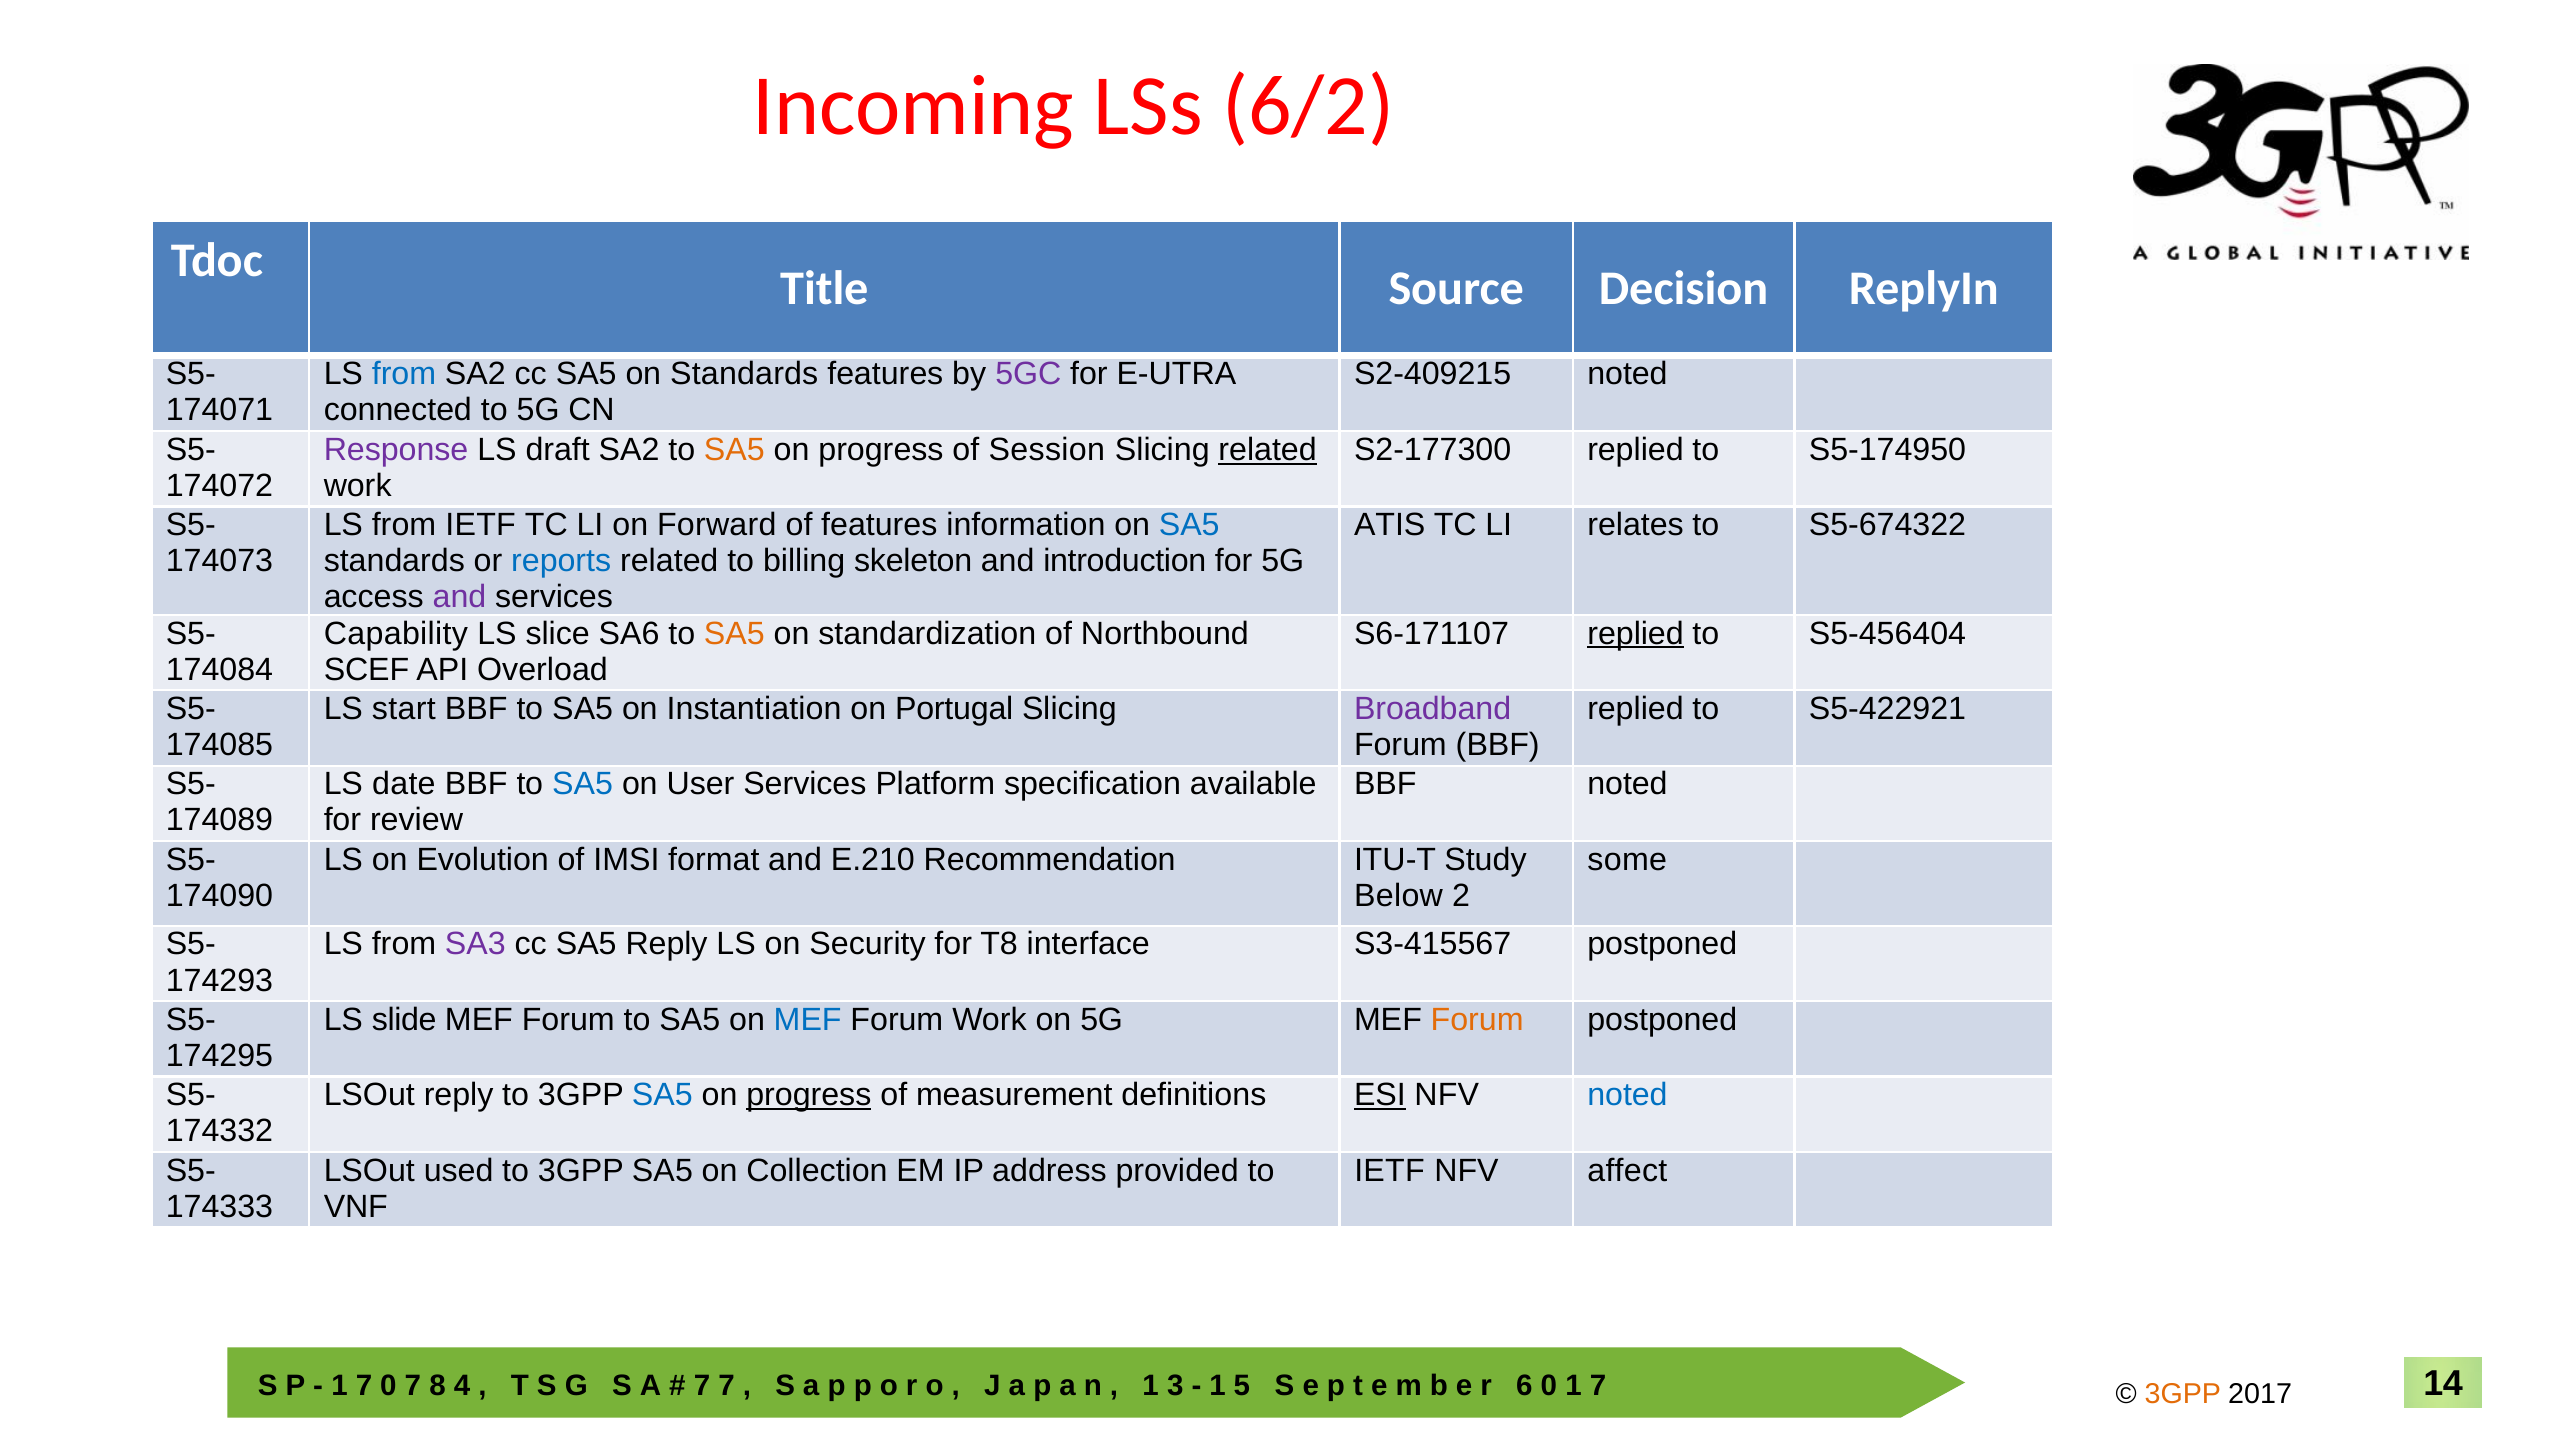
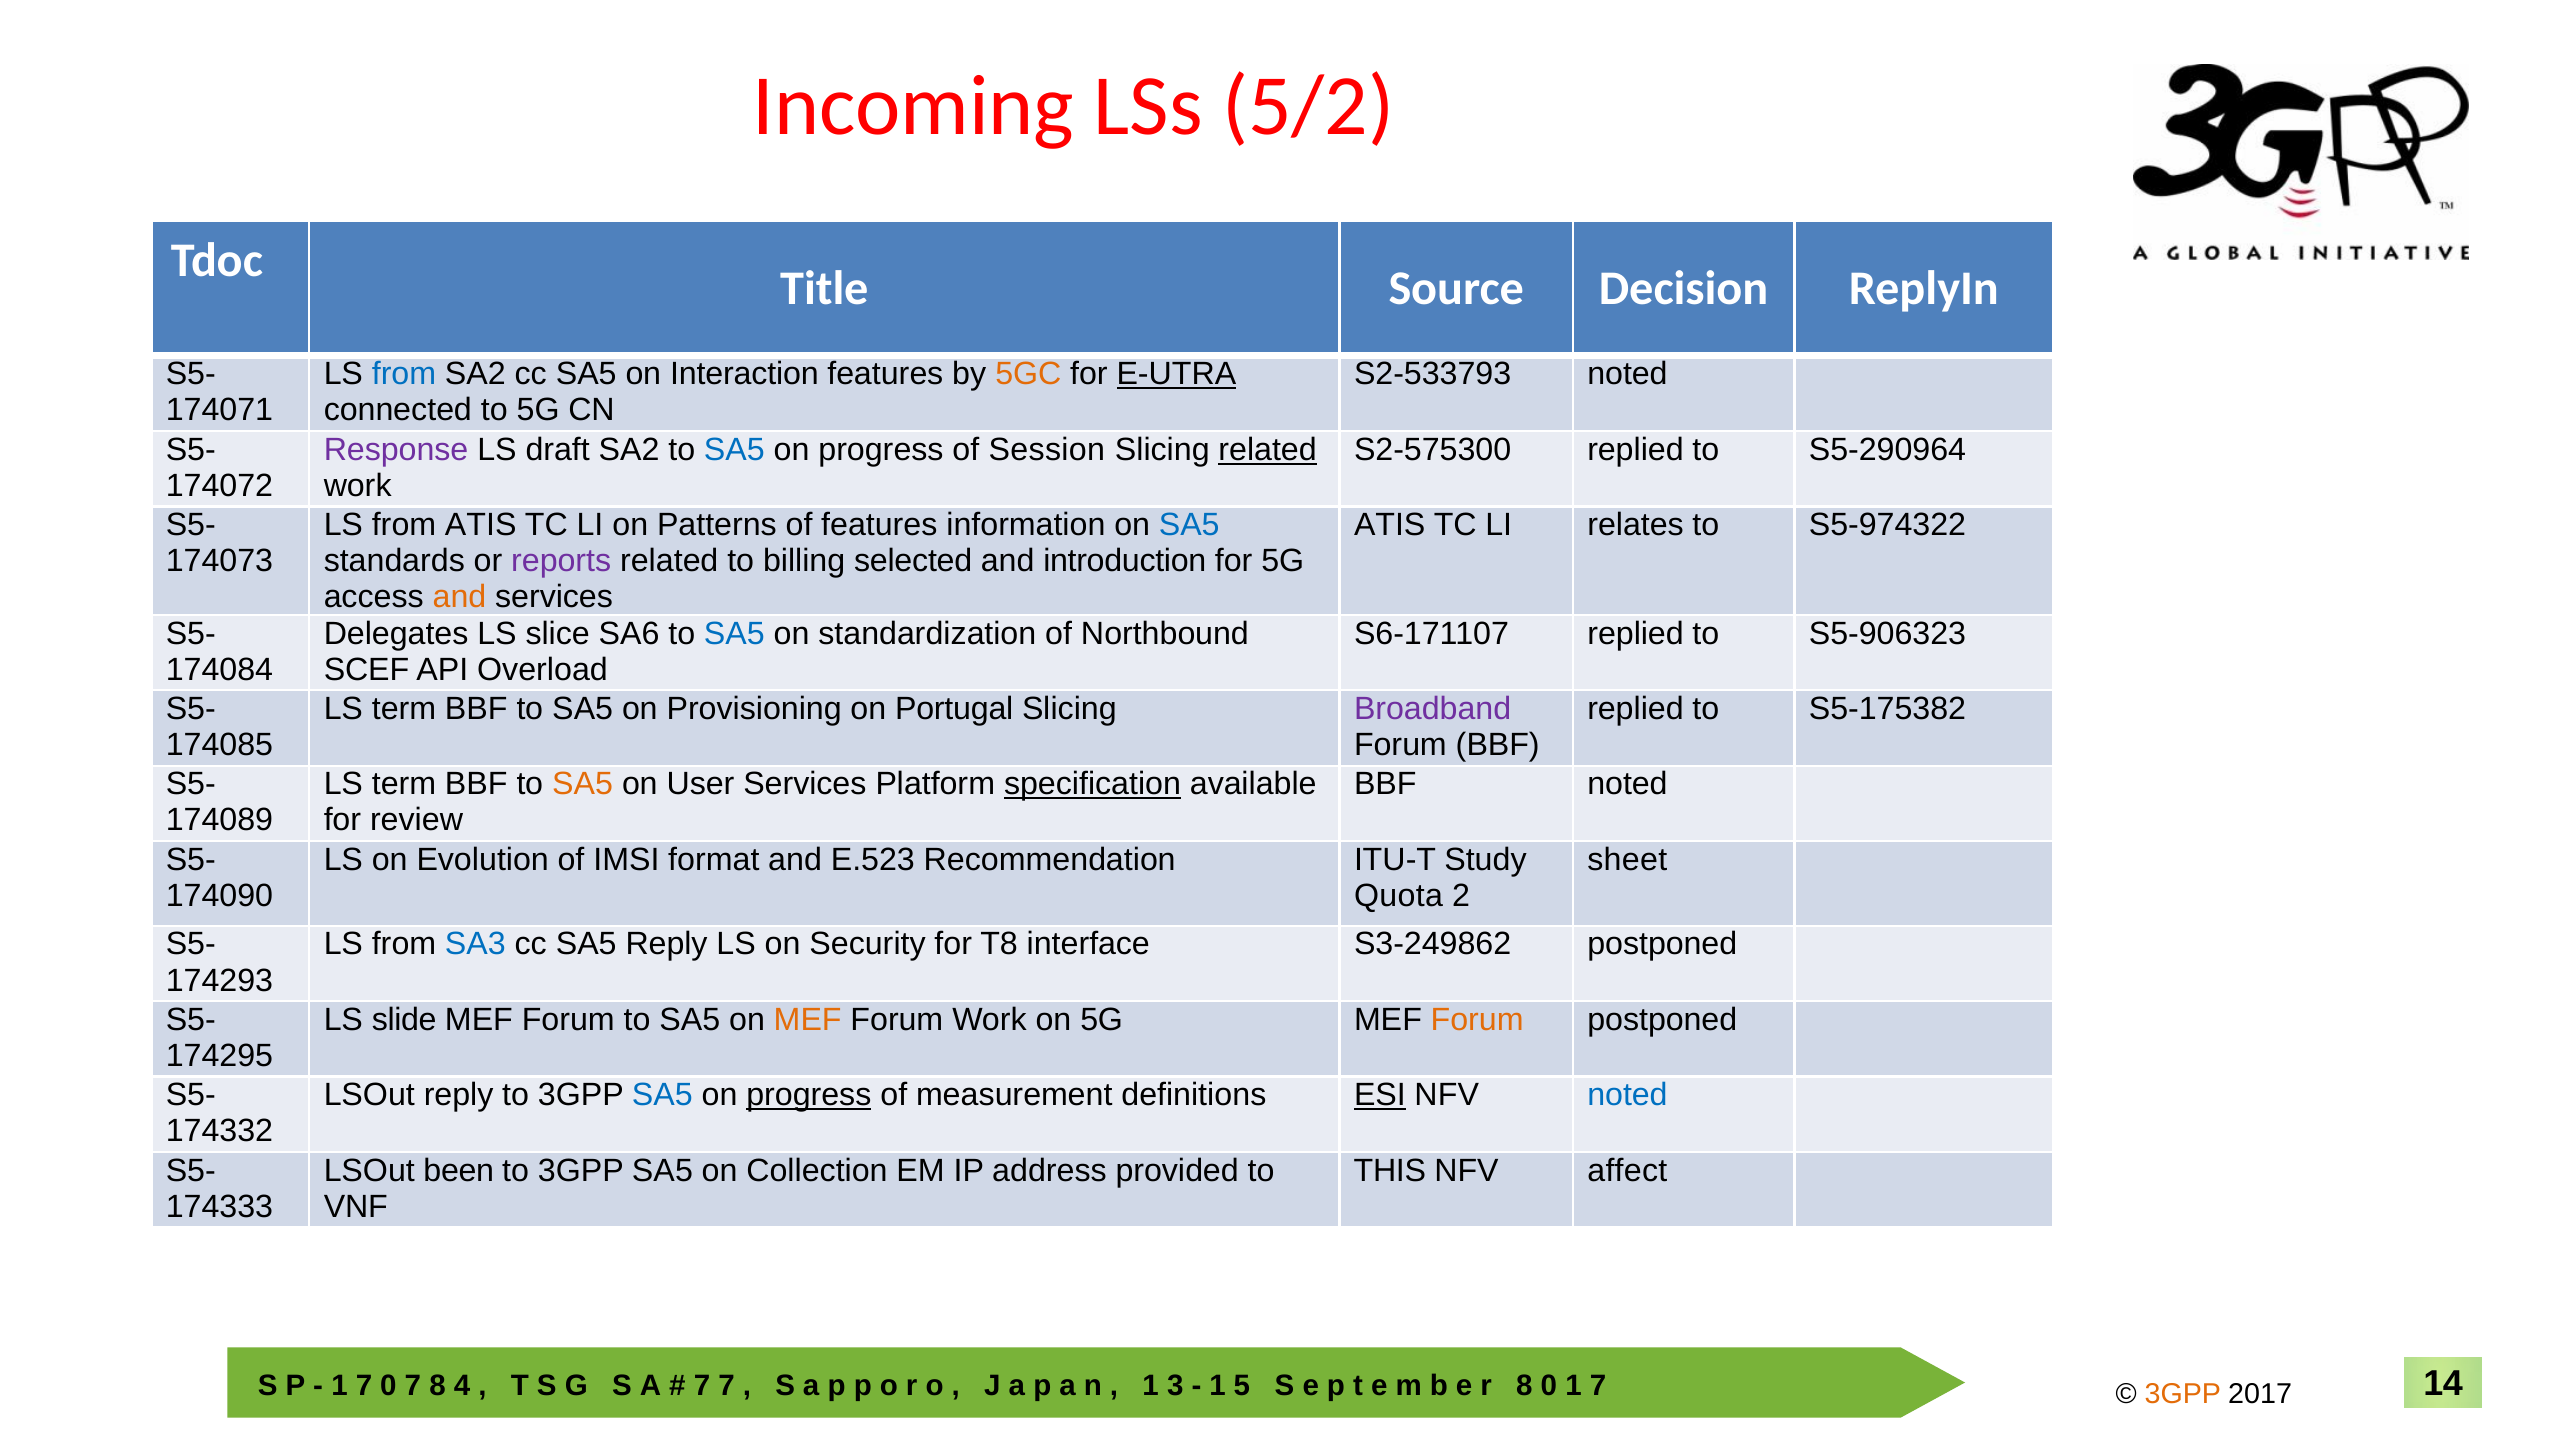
6/2: 6/2 -> 5/2 (1308, 106)
on Standards: Standards -> Interaction (744, 374)
5GC colour: purple -> orange (1028, 374)
E-UTRA underline: none -> present (1176, 374)
S2-409215: S2-409215 -> S2-533793 (1433, 374)
SA5 colour: orange -> blue (734, 450)
S2-177300: S2-177300 -> S2-575300 (1433, 450)
S5-174950: S5-174950 -> S5-290964 (1887, 450)
from IETF: IETF -> ATIS (481, 525)
Forward: Forward -> Patterns (717, 525)
S5-674322: S5-674322 -> S5-974322 (1887, 525)
reports colour: blue -> purple (561, 561)
skeleton: skeleton -> selected (913, 561)
and colour: purple -> orange (460, 597)
Capability: Capability -> Delegates (396, 633)
SA5 colour: orange -> blue (734, 633)
replied underline: present -> none (1636, 633)
S5-456404: S5-456404 -> S5-906323 (1887, 633)
start: start -> term (404, 709)
Instantiation: Instantiation -> Provisioning (754, 709)
S5-422921: S5-422921 -> S5-175382 (1887, 709)
date: date -> term (404, 784)
SA5 colour: blue -> orange (583, 784)
specification underline: none -> present (1092, 784)
E.210: E.210 -> E.523 (873, 860)
some: some -> sheet (1627, 860)
Below: Below -> Quota (1399, 896)
SA3 colour: purple -> blue (475, 944)
S3-415567: S3-415567 -> S3-249862 (1433, 944)
MEF colour: blue -> orange (808, 1020)
used: used -> been (459, 1171)
IETF: IETF -> THIS (1390, 1171)
6: 6 -> 8 (1524, 1386)
